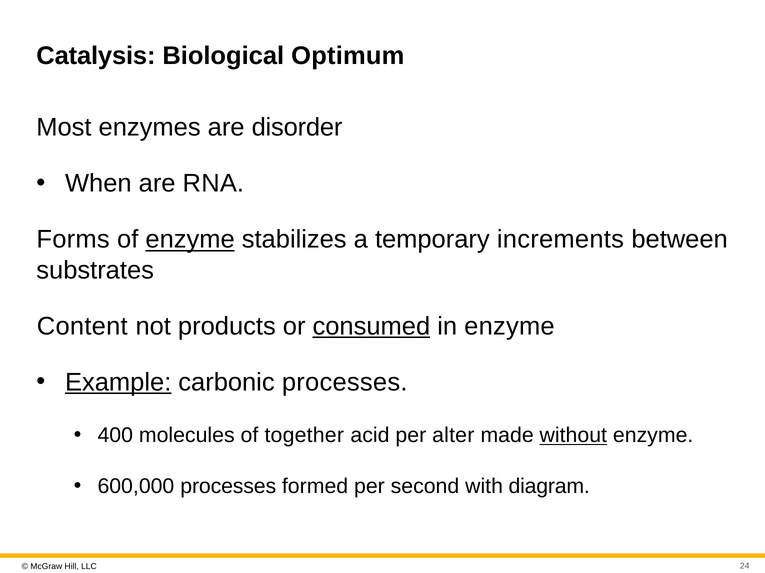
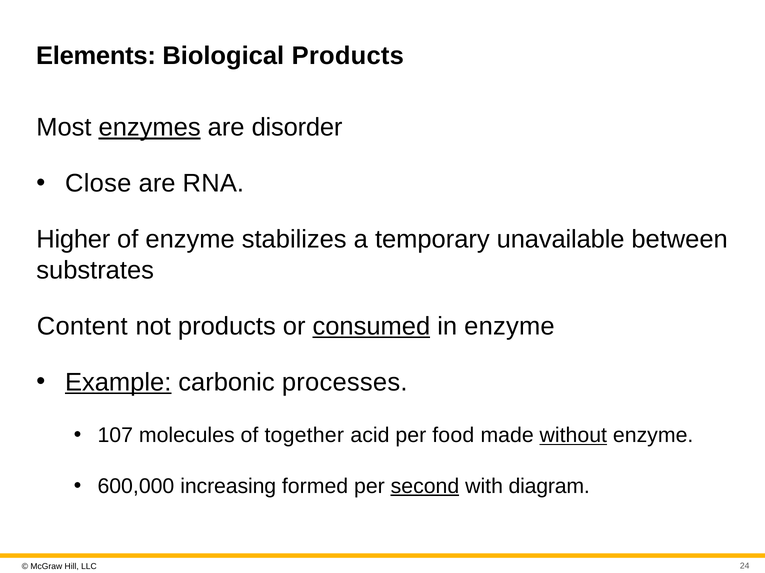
Catalysis: Catalysis -> Elements (96, 56)
Biological Optimum: Optimum -> Products (348, 56)
enzymes underline: none -> present (150, 128)
When: When -> Close (98, 184)
Forms: Forms -> Higher (73, 240)
enzyme underline: present -> none (190, 240)
increments: increments -> unavailable (561, 240)
400: 400 -> 107 (115, 436)
alter: alter -> food (453, 436)
600,000 processes: processes -> increasing (228, 487)
second underline: none -> present (425, 487)
